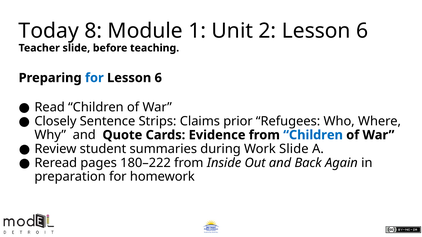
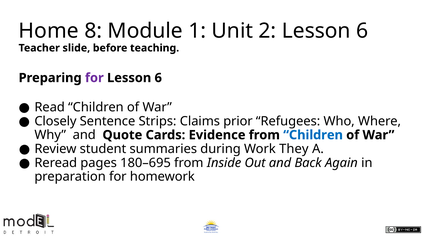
Today: Today -> Home (49, 31)
for colour: blue -> purple (94, 78)
Work Slide: Slide -> They (294, 149)
180–222: 180–222 -> 180–695 (146, 163)
